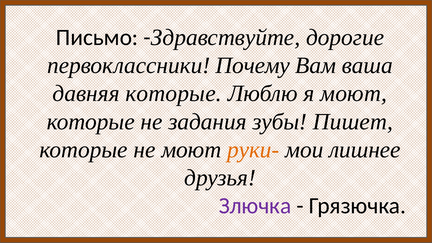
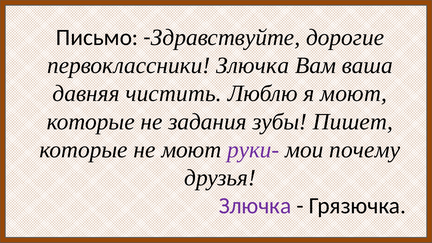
первоклассники Почему: Почему -> Злючка (253, 66)
давняя которые: которые -> чистить (174, 94)
руки- colour: orange -> purple (253, 150)
лишнее: лишнее -> почему (365, 150)
